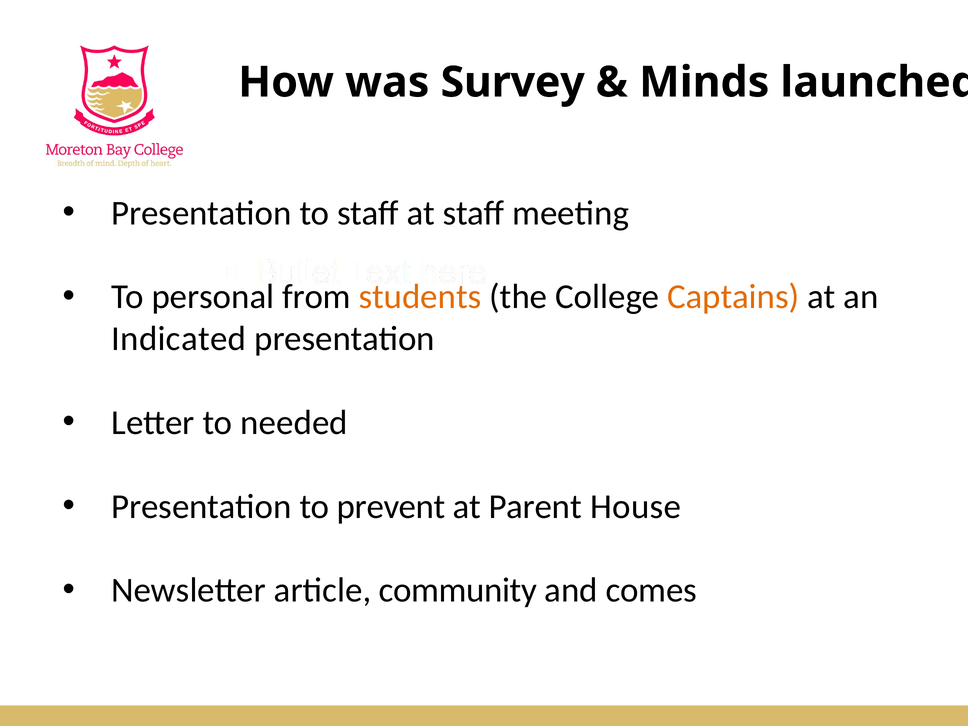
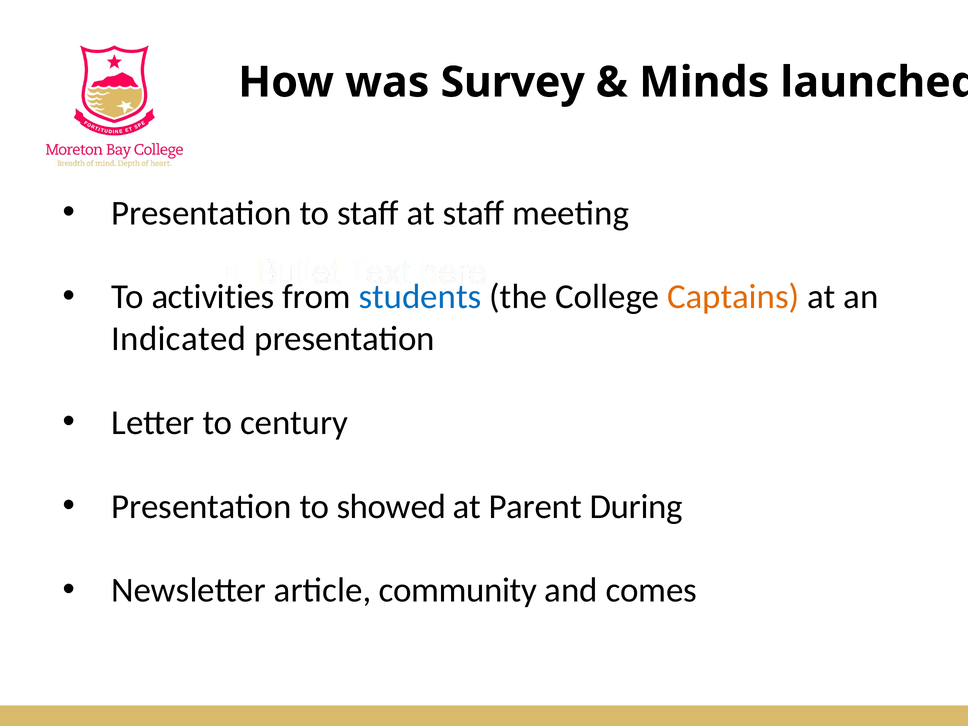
personal: personal -> activities (213, 297)
students colour: orange -> blue (420, 297)
needed: needed -> century (294, 423)
prevent: prevent -> showed (391, 507)
House: House -> During (636, 507)
